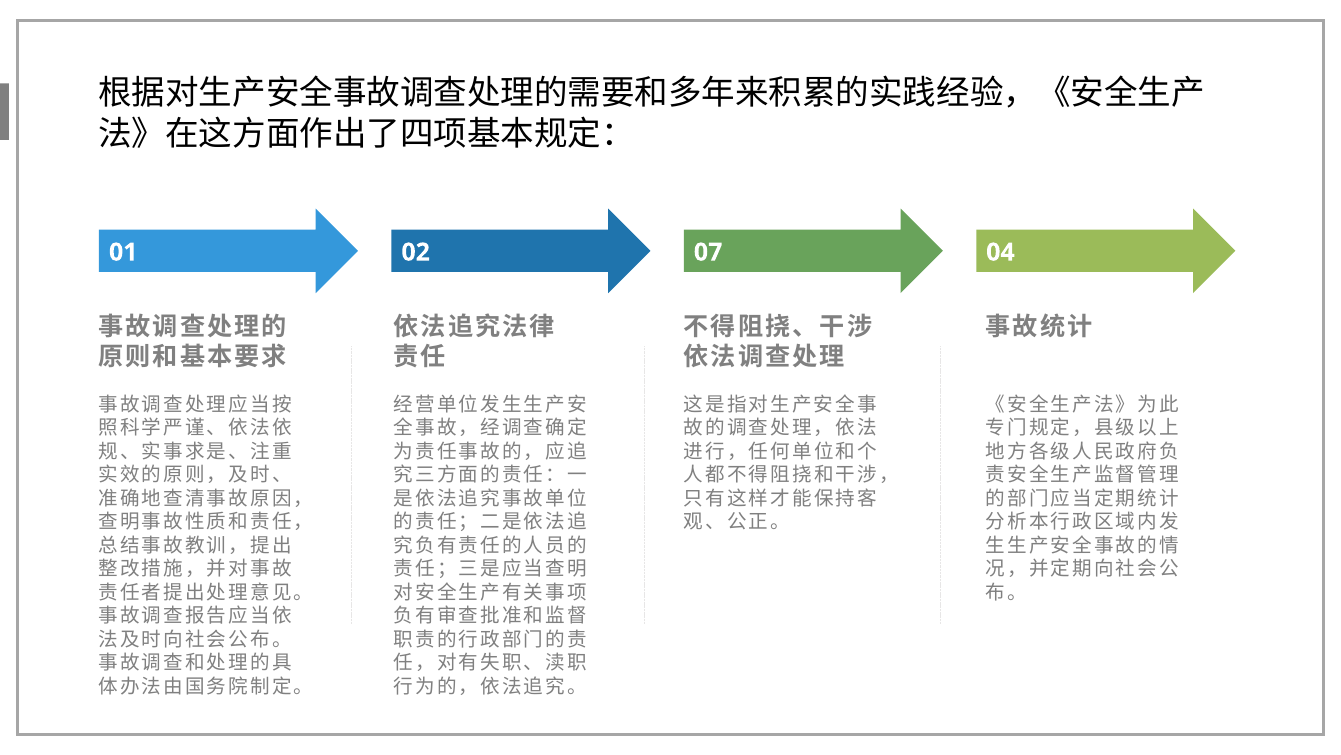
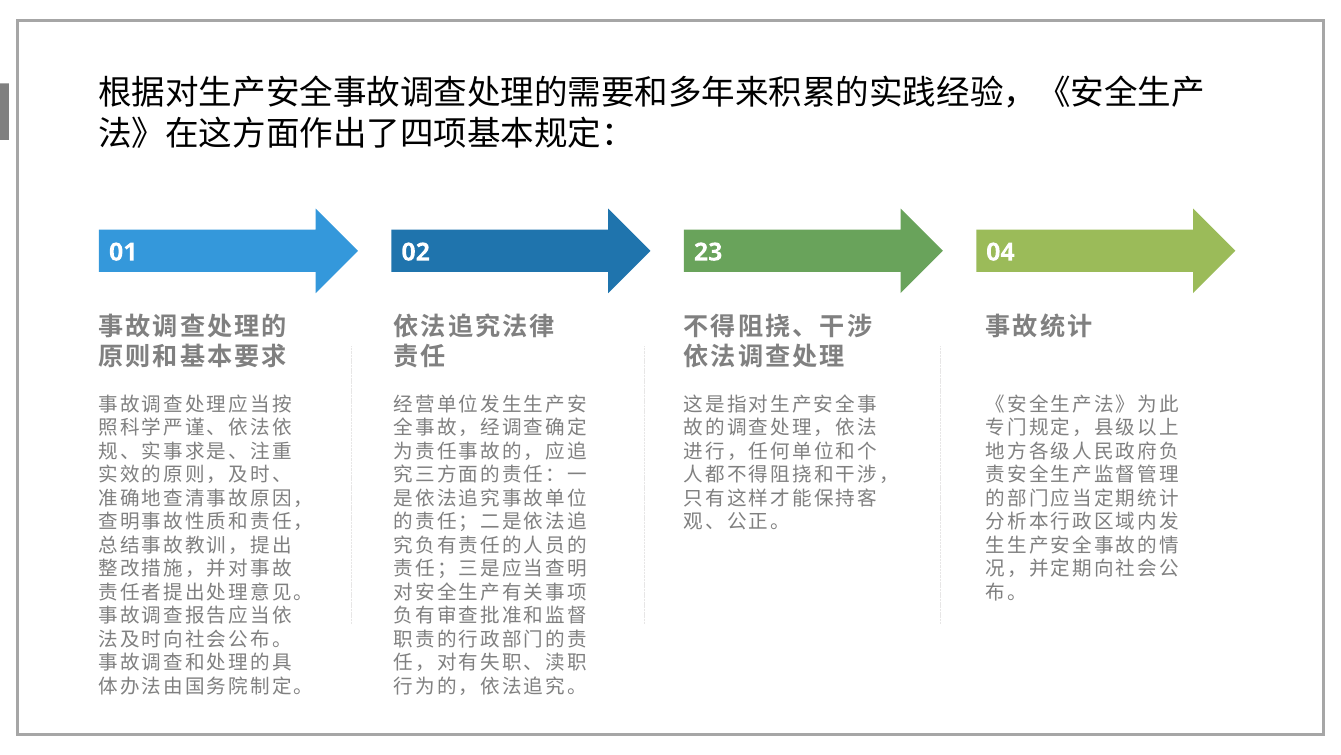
07: 07 -> 23 (708, 252)
